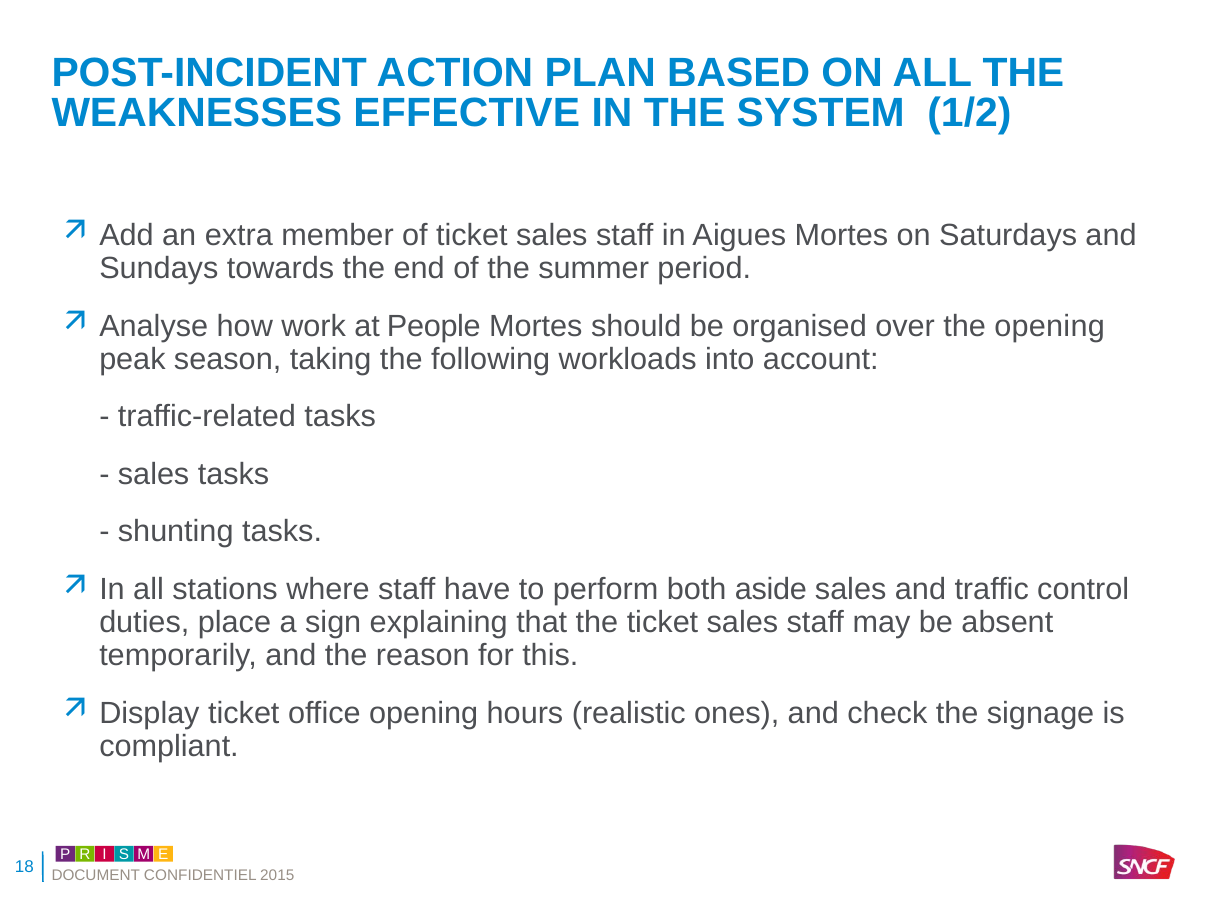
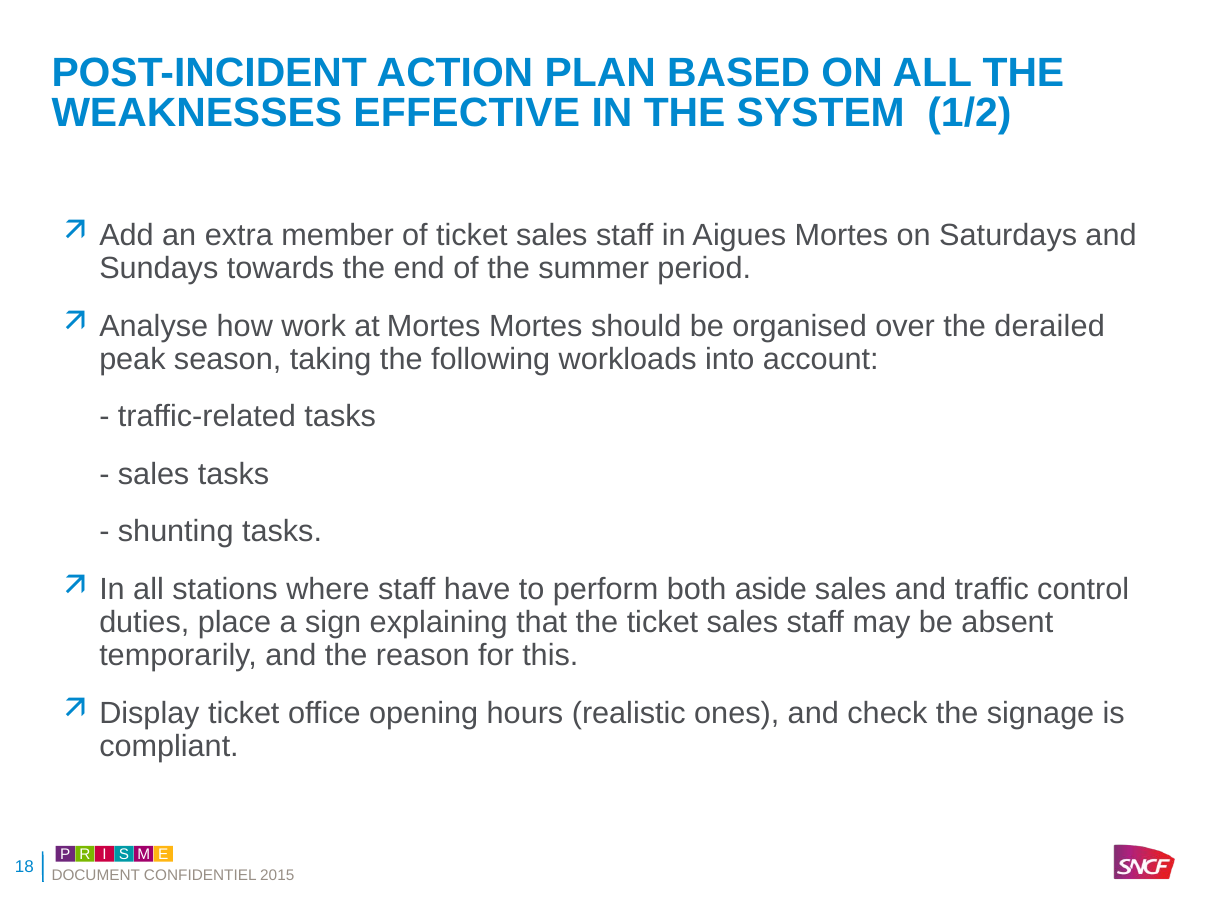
at People: People -> Mortes (434, 326)
the opening: opening -> derailed (1050, 326)
